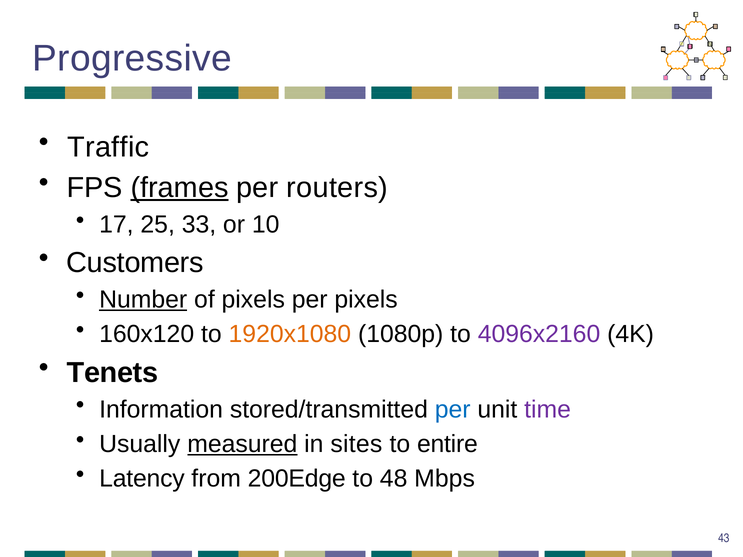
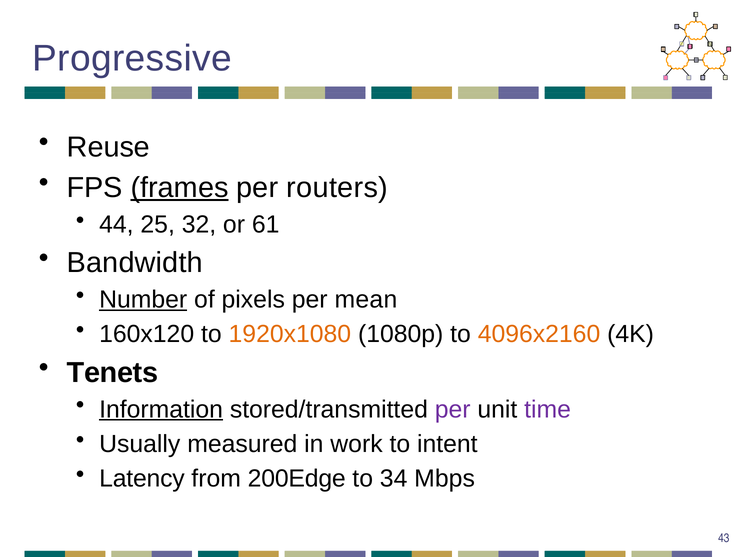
Traffic: Traffic -> Reuse (108, 147)
17: 17 -> 44 (116, 225)
33: 33 -> 32 (199, 225)
10: 10 -> 61 (266, 225)
Customers: Customers -> Bandwidth (135, 263)
per pixels: pixels -> mean (366, 300)
4096x2160 colour: purple -> orange (539, 334)
Information underline: none -> present (161, 410)
per colour: blue -> purple (453, 410)
measured underline: present -> none (242, 444)
sites: sites -> work (356, 444)
entire: entire -> intent (447, 444)
48: 48 -> 34 (394, 479)
